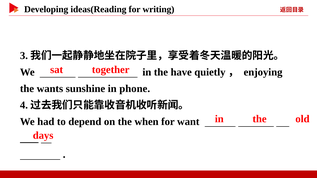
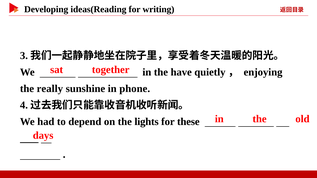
wants: wants -> really (50, 89)
when: when -> lights (147, 122)
want: want -> these (188, 122)
